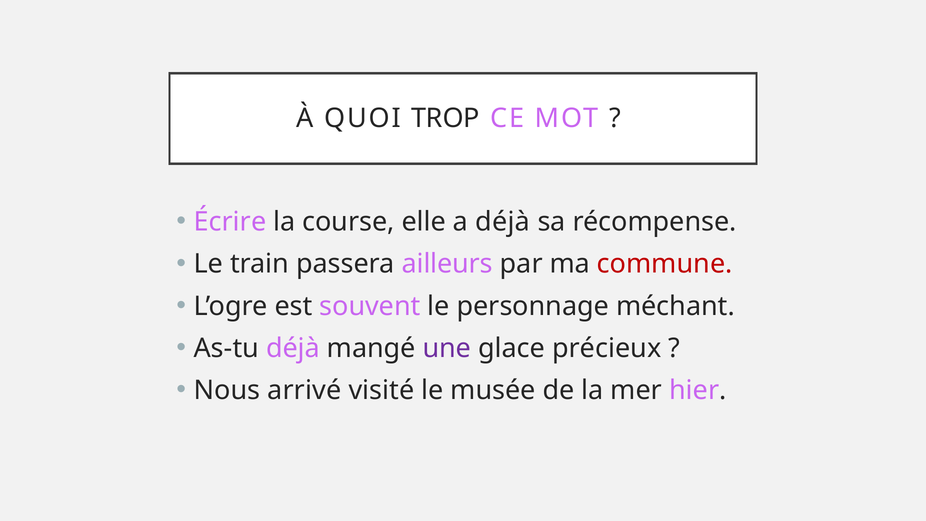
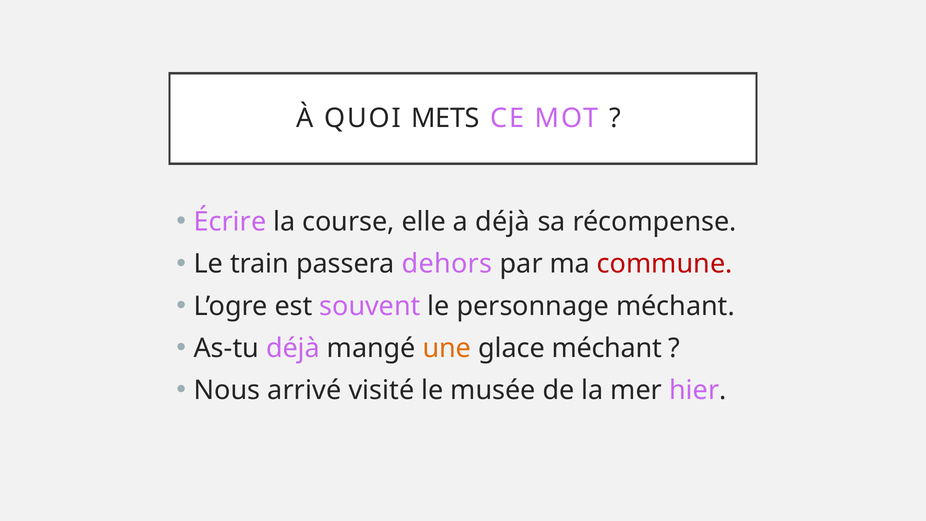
TROP: TROP -> METS (445, 118)
ailleurs: ailleurs -> dehors (447, 264)
une colour: purple -> orange (447, 348)
glace précieux: précieux -> méchant (607, 348)
